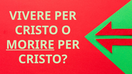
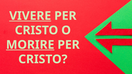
VIVERE underline: none -> present (30, 16)
